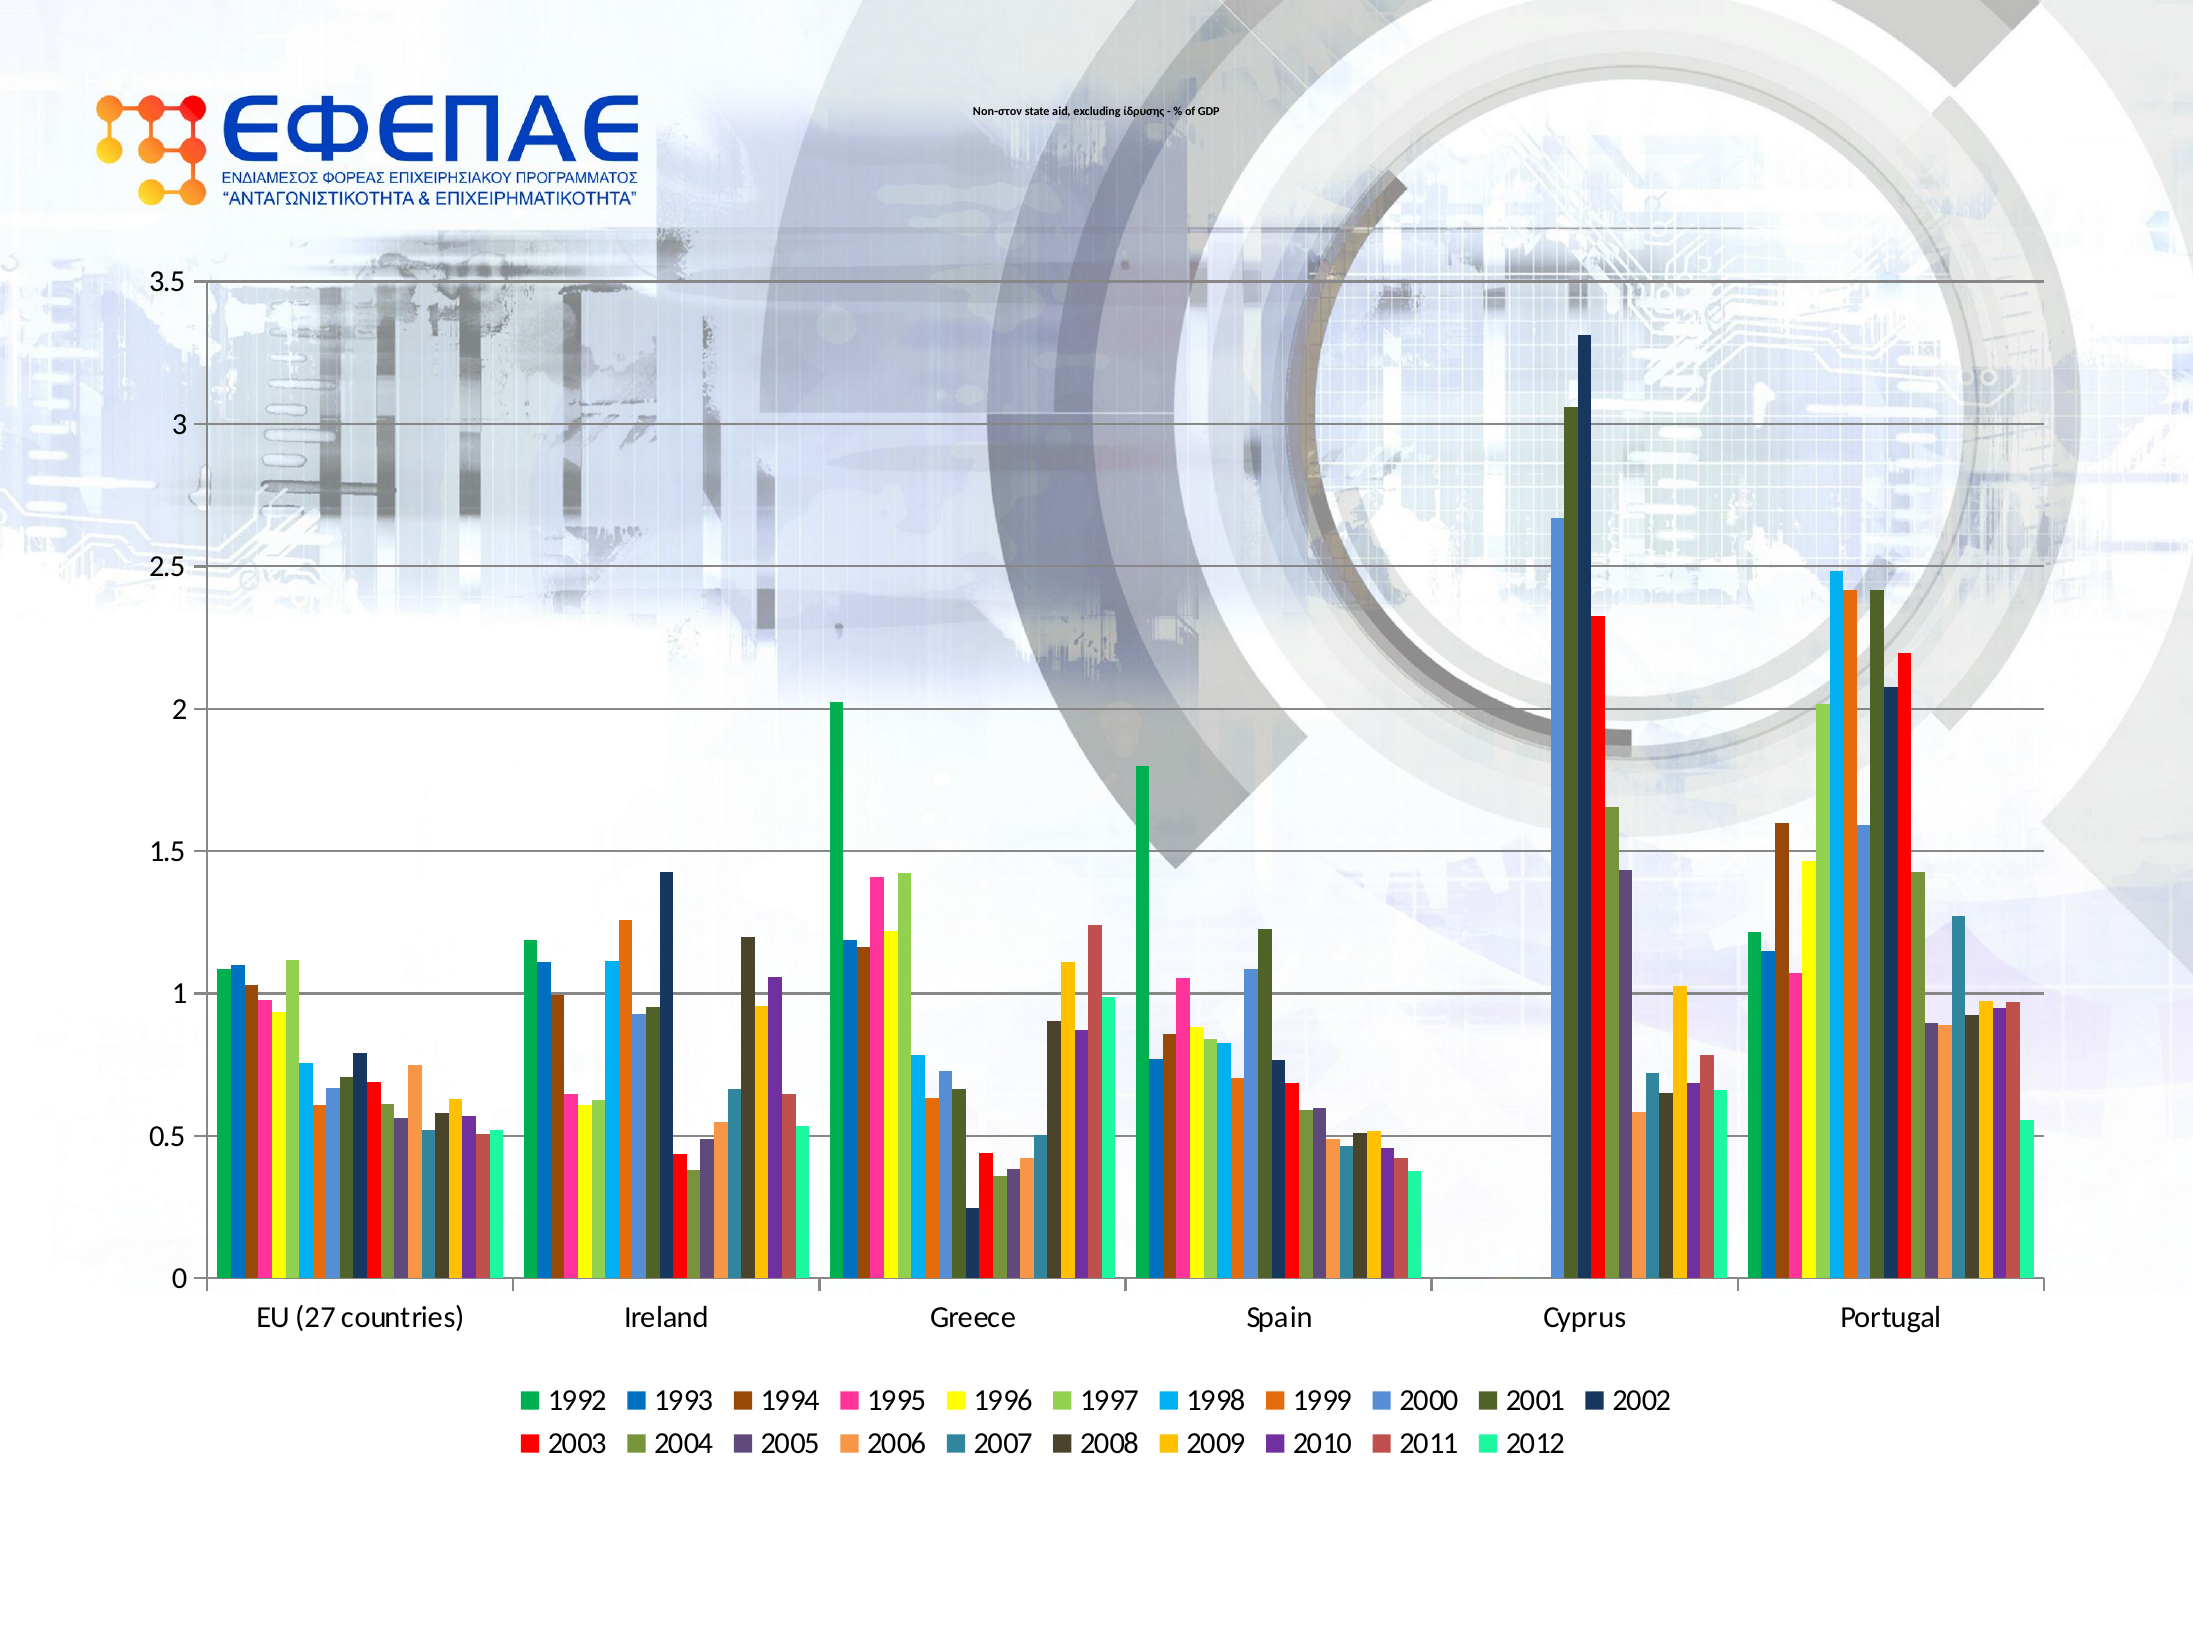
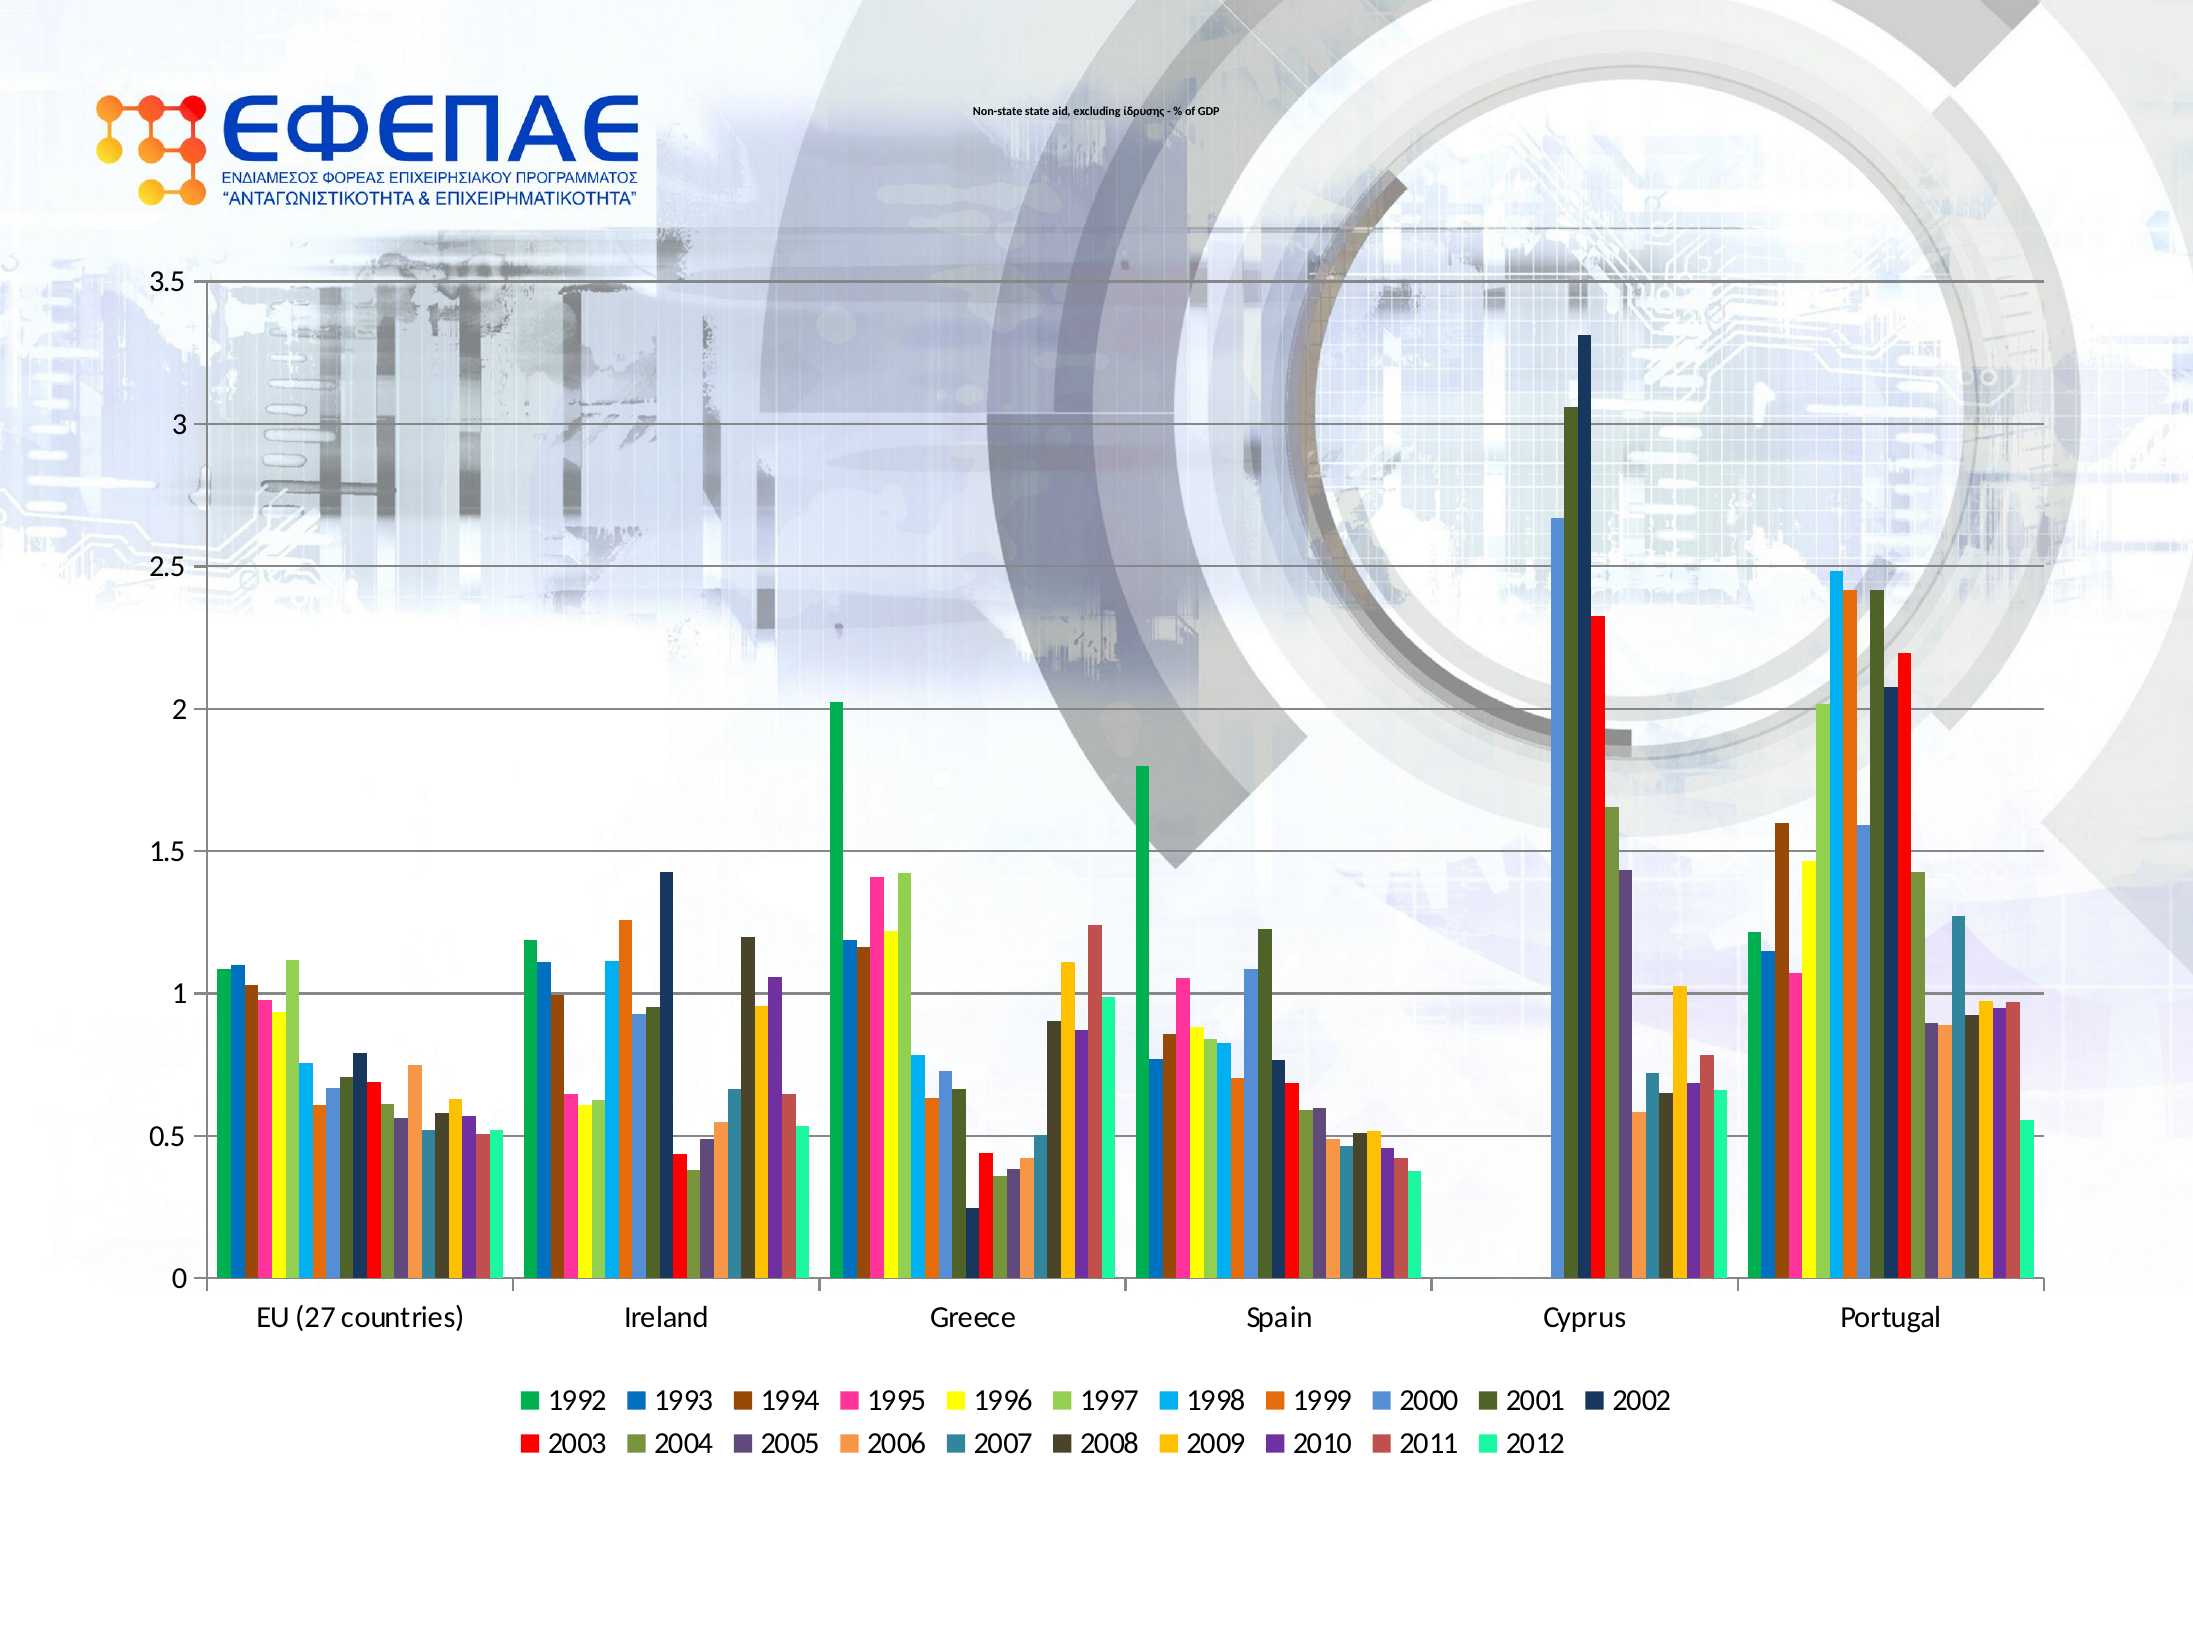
Non-στον: Non-στον -> Non-state (998, 111)
